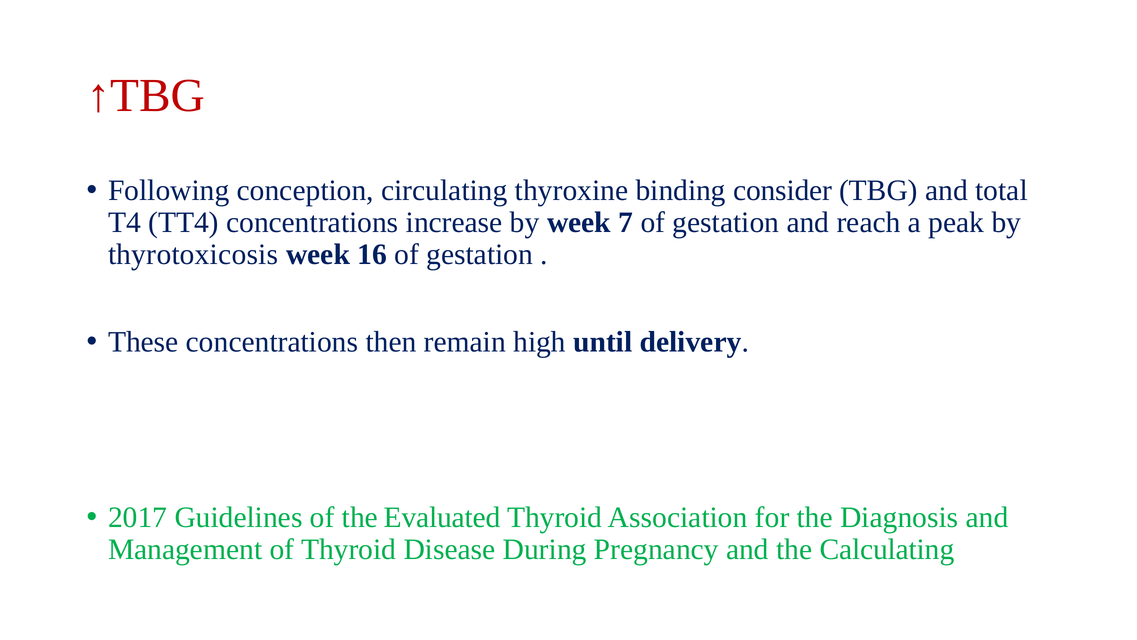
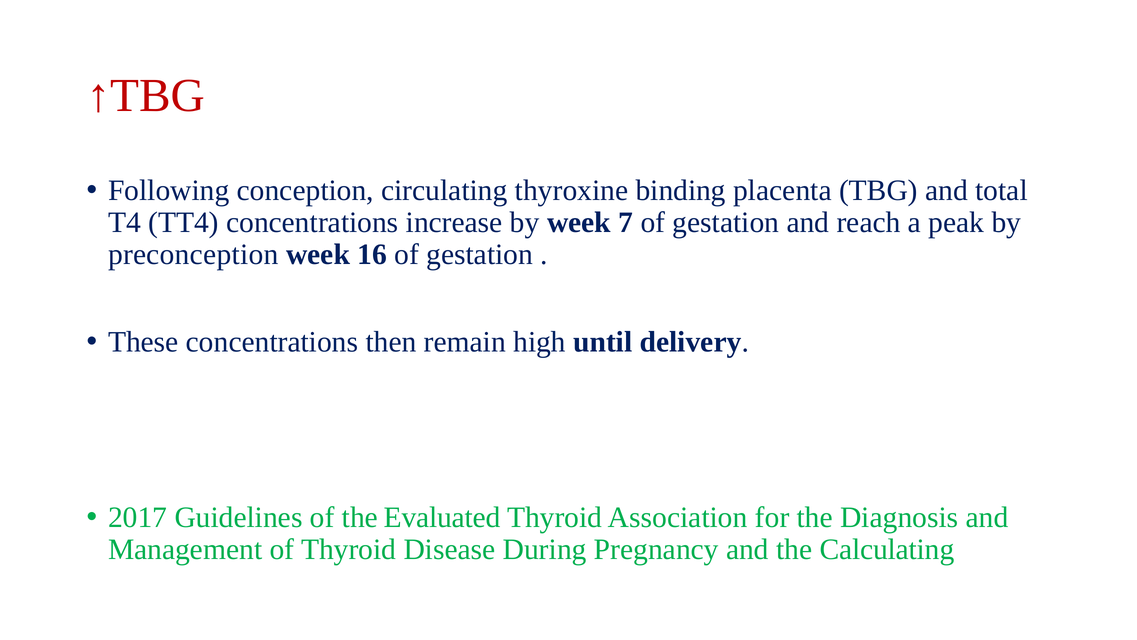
consider: consider -> placenta (782, 190)
thyrotoxicosis: thyrotoxicosis -> preconception (193, 254)
